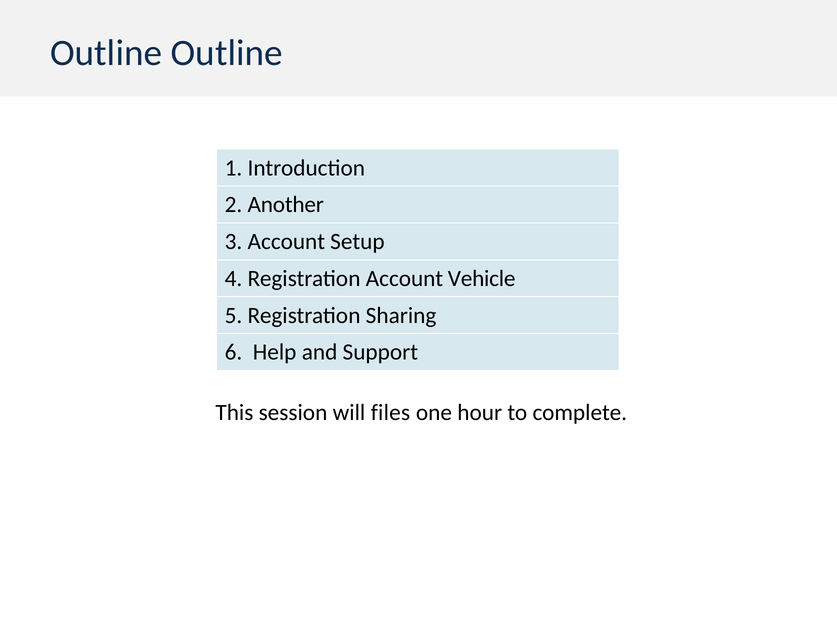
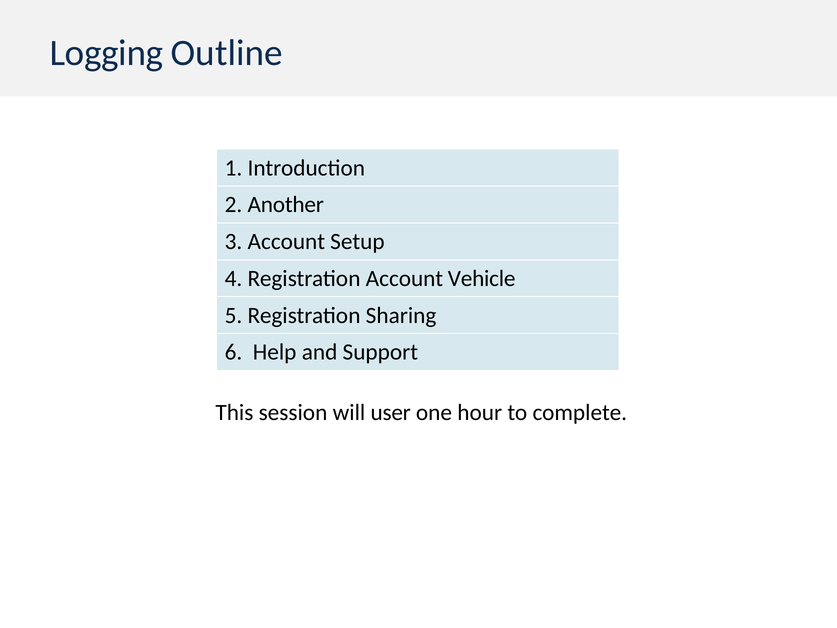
Outline: Outline -> Logging (106, 53)
files: files -> user (391, 413)
